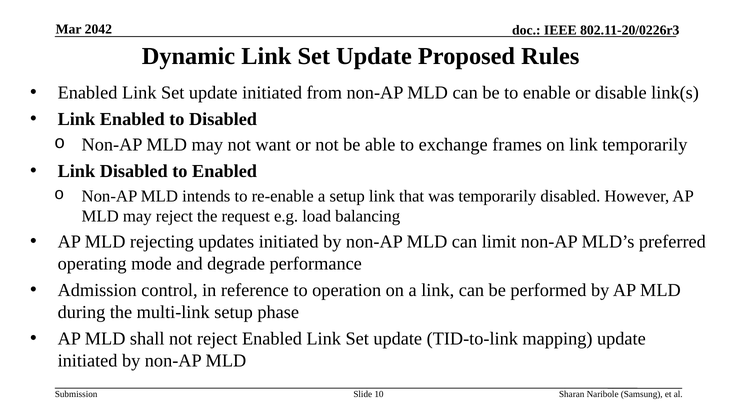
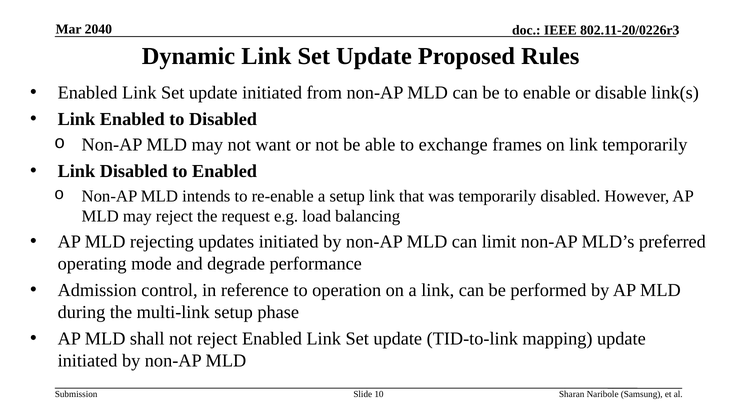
2042: 2042 -> 2040 (98, 29)
